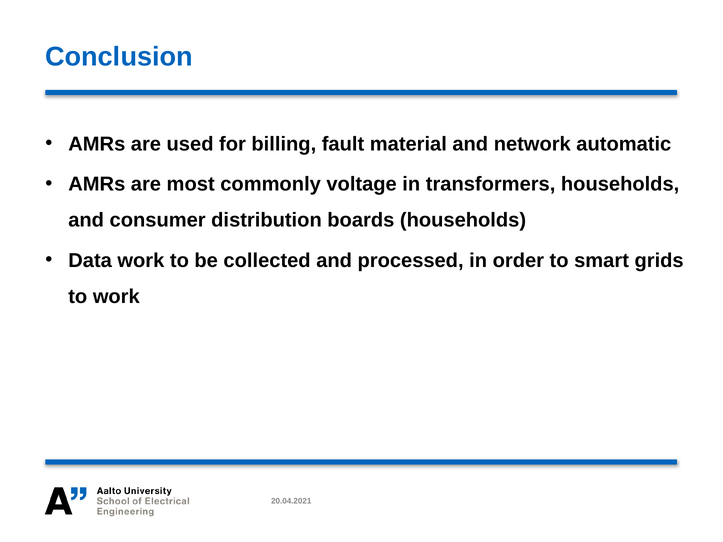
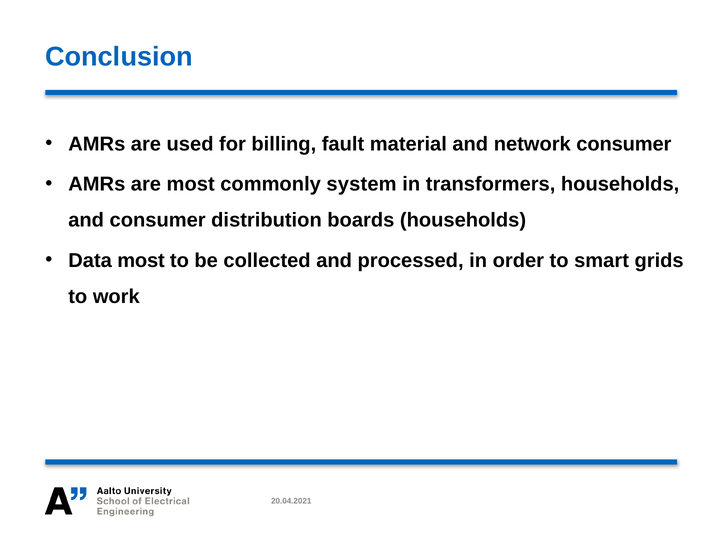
network automatic: automatic -> consumer (624, 144)
voltage: voltage -> system (362, 184)
Data work: work -> most (141, 261)
